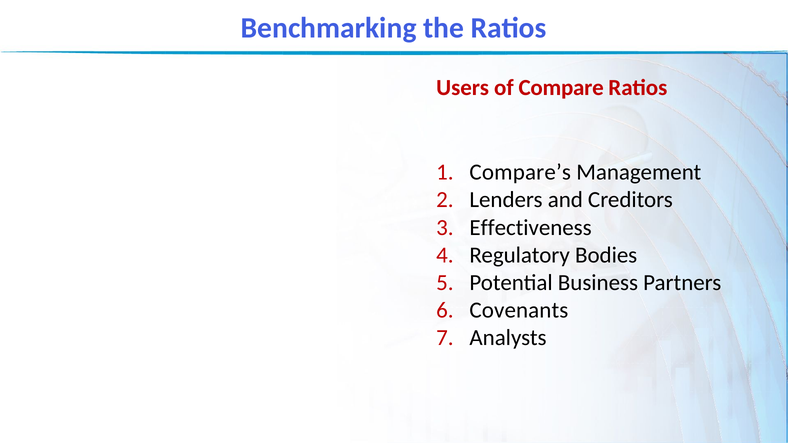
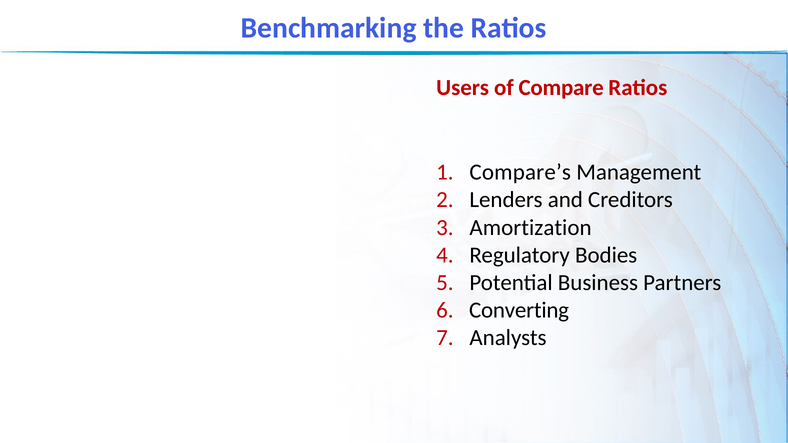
Effectiveness: Effectiveness -> Amortization (531, 228)
Covenants: Covenants -> Converting (519, 310)
